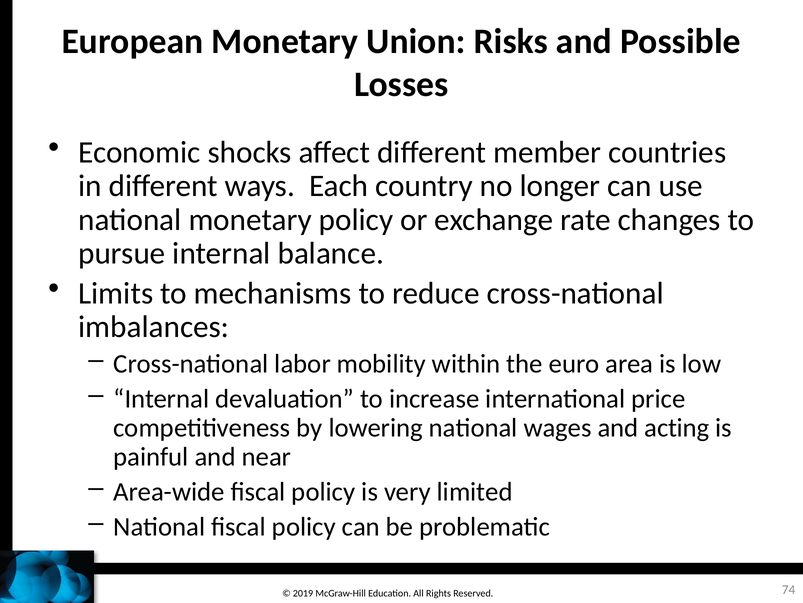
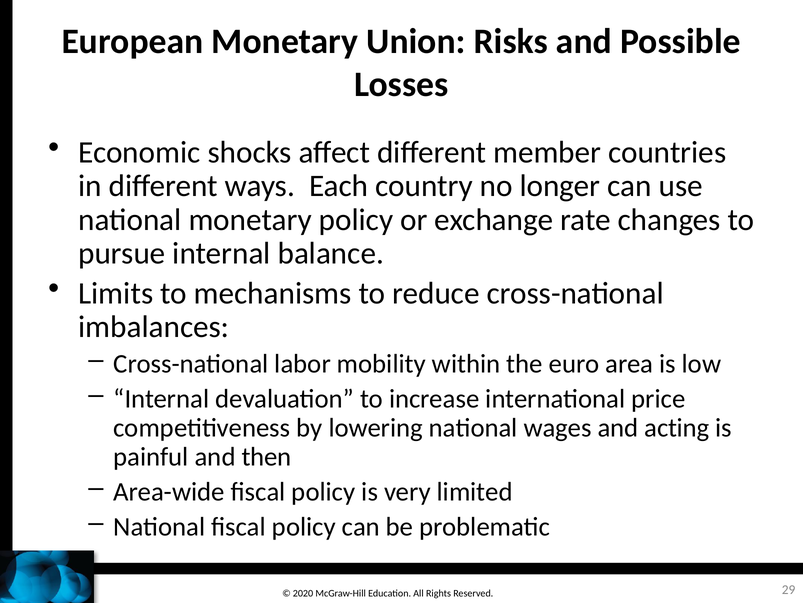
near: near -> then (267, 456)
2019: 2019 -> 2020 (303, 593)
74: 74 -> 29 (789, 589)
